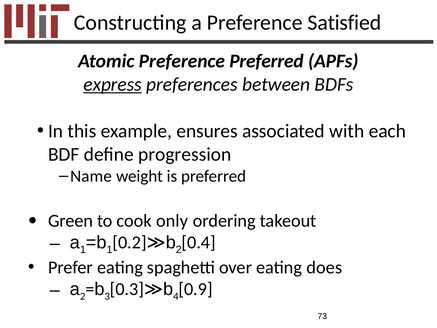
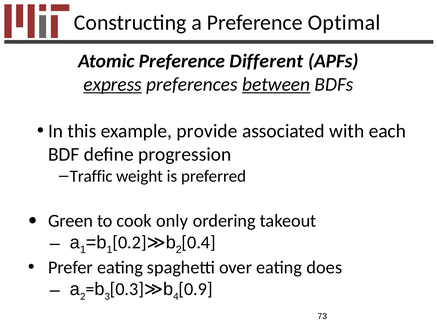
Satisfied: Satisfied -> Optimal (344, 23)
Preference Preferred: Preferred -> Different (266, 61)
between underline: none -> present (276, 84)
ensures: ensures -> provide (207, 131)
Name: Name -> Traffic (91, 176)
